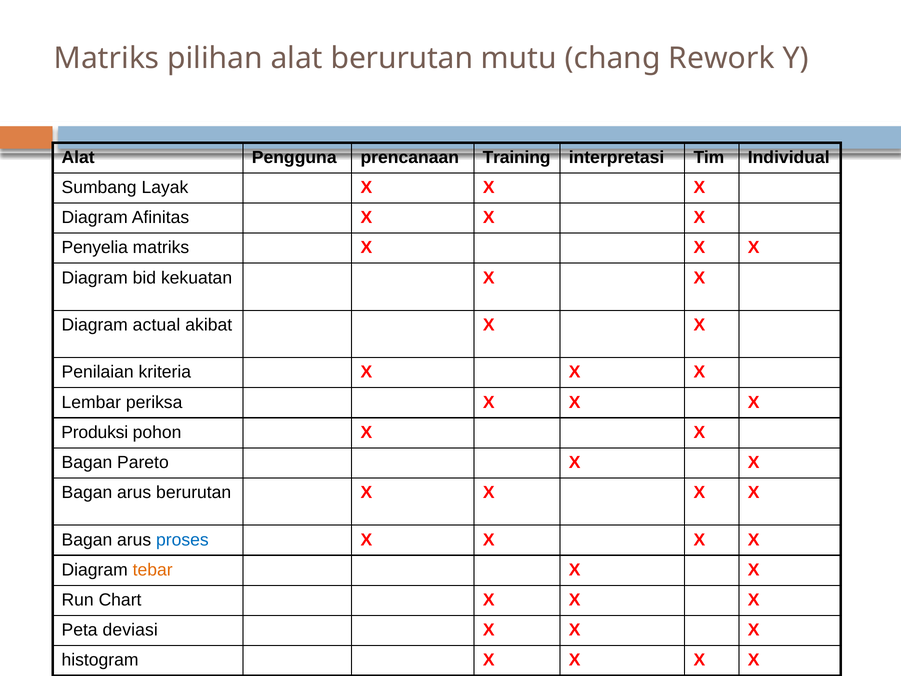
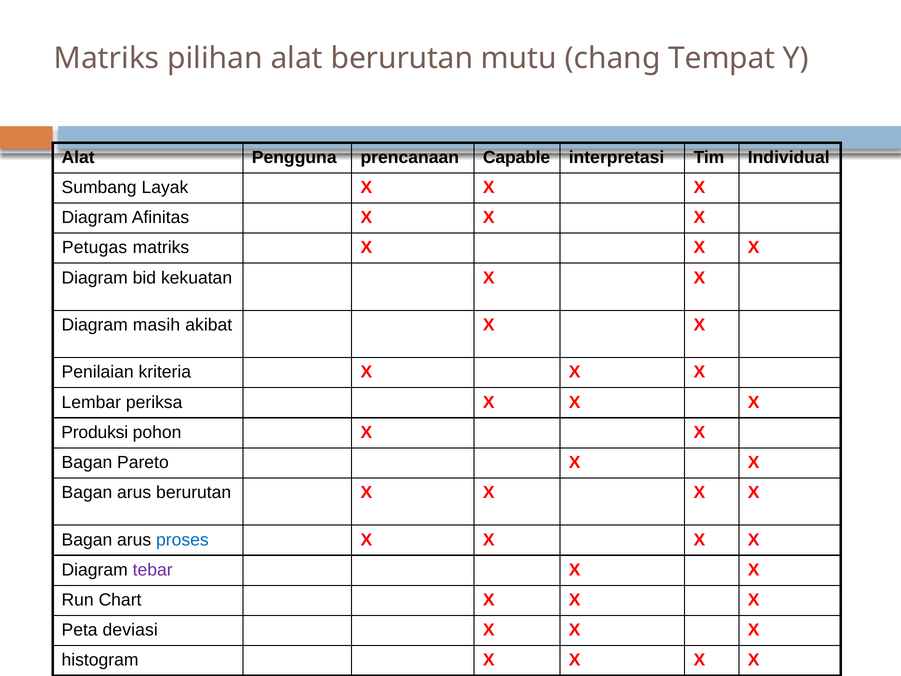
Rework: Rework -> Tempat (722, 58)
Training: Training -> Capable (517, 157)
Penyelia: Penyelia -> Petugas (95, 248)
actual: actual -> masih (157, 325)
tebar colour: orange -> purple (153, 570)
